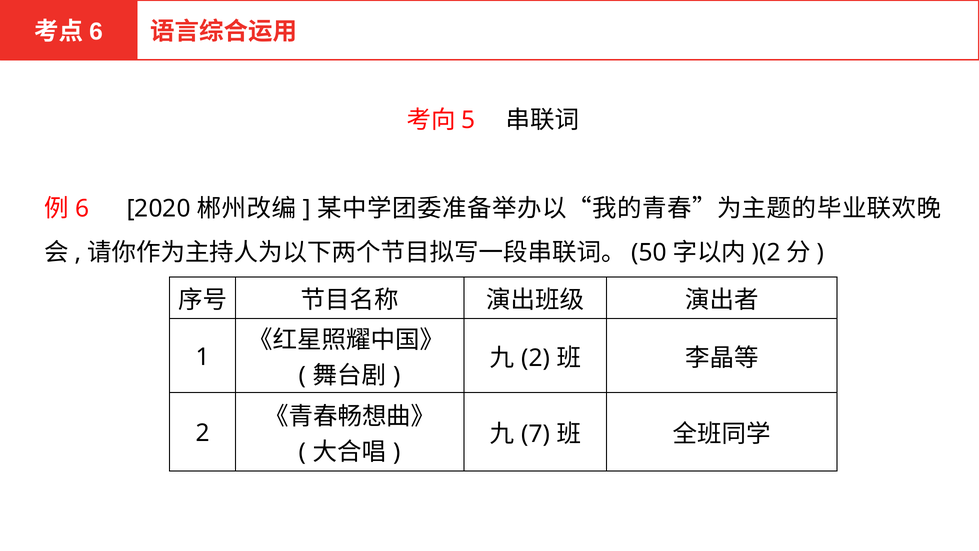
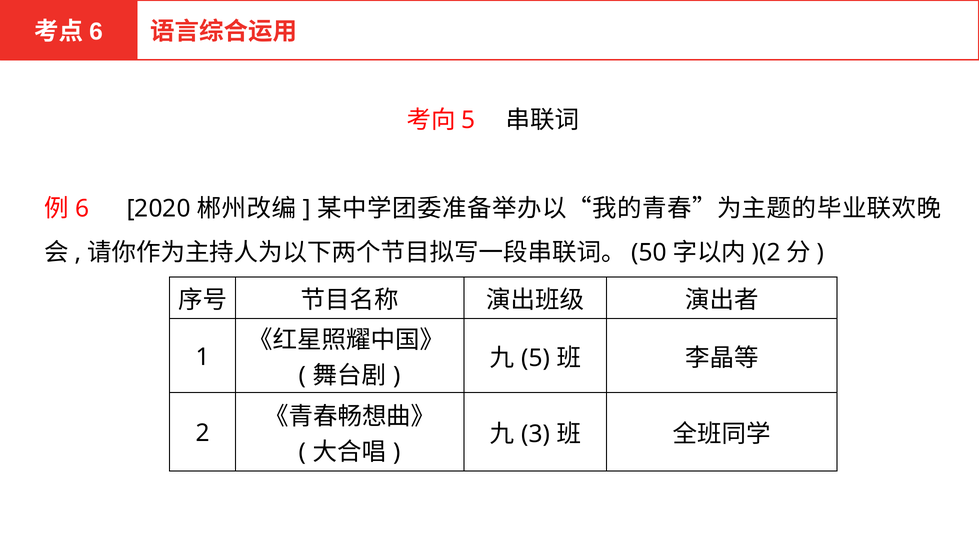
2: 2 -> 5 (536, 358)
7: 7 -> 3 (536, 434)
